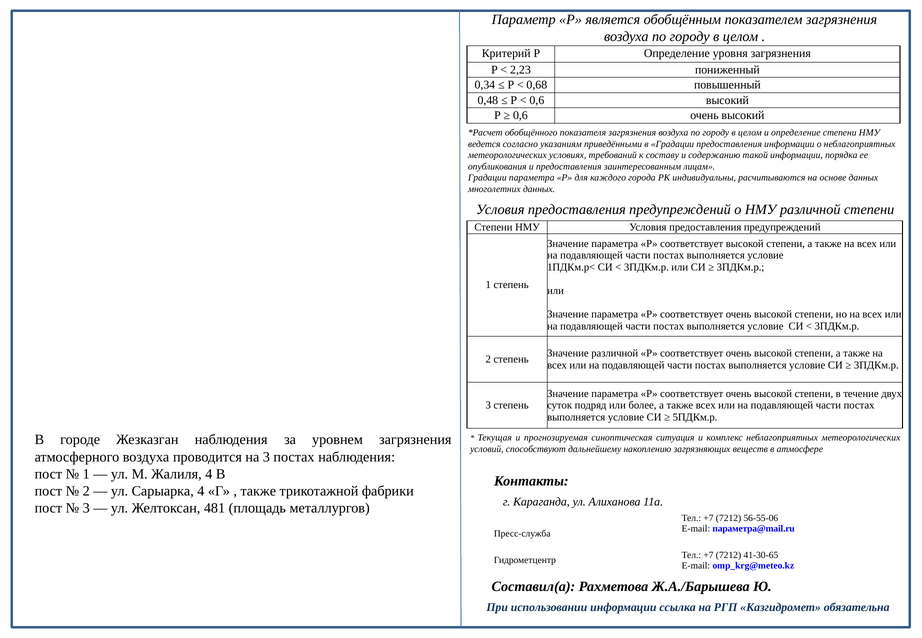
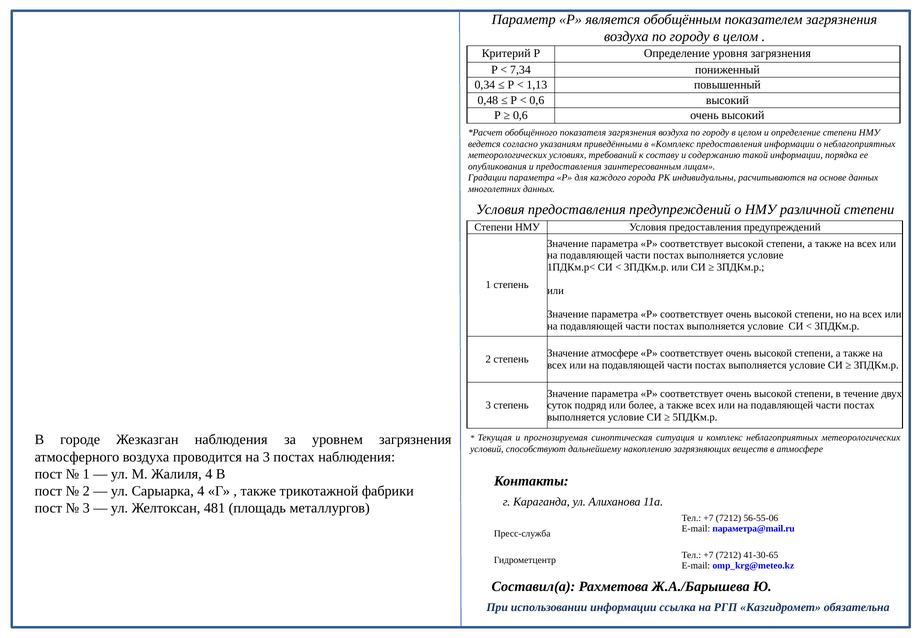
2,23: 2,23 -> 7,34 (520, 70)
0,68: 0,68 -> 1,13 (537, 85)
в Градации: Градации -> Комплекс (673, 144)
Значение различной: различной -> атмосфере (615, 353)
